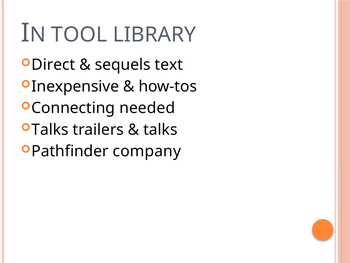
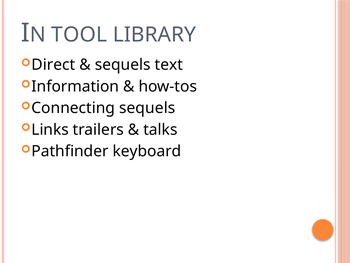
Inexpensive: Inexpensive -> Information (75, 86)
Connecting needed: needed -> sequels (147, 108)
Talks: Talks -> Links (50, 129)
company: company -> keyboard (147, 151)
